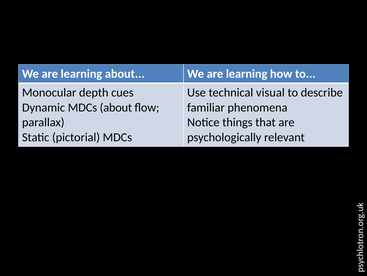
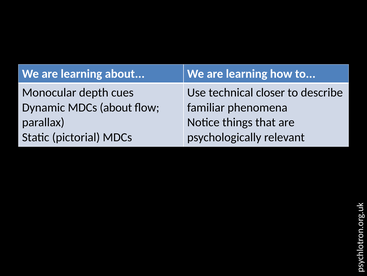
visual: visual -> closer (270, 92)
